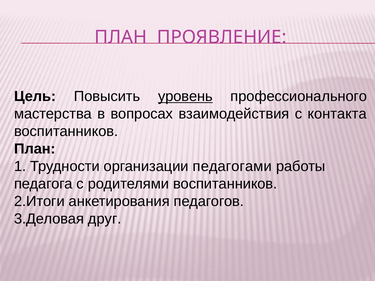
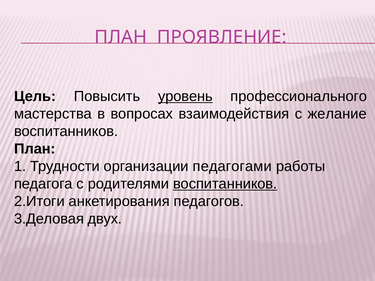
контакта: контакта -> желание (337, 114)
воспитанников underline: none -> present (225, 184)
друг: друг -> двух (105, 219)
